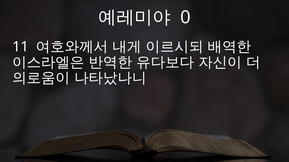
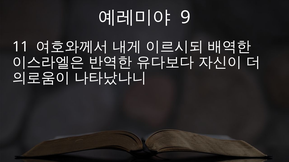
0: 0 -> 9 (185, 17)
